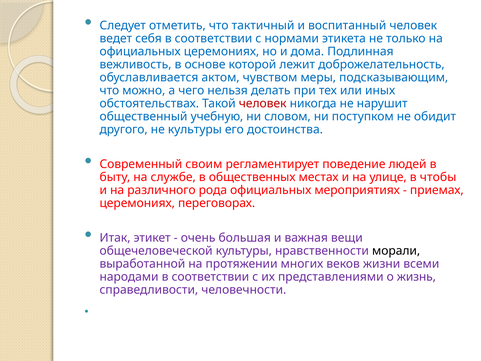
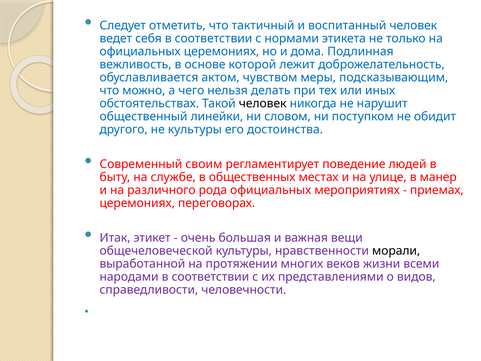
человек colour: red -> black (263, 103)
учебную: учебную -> линейки (217, 116)
чтобы: чтобы -> манер (438, 177)
жизнь: жизнь -> видов (416, 277)
